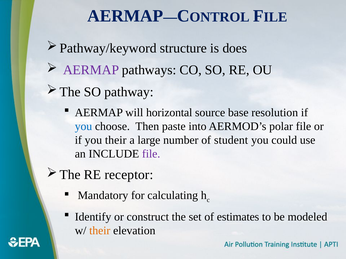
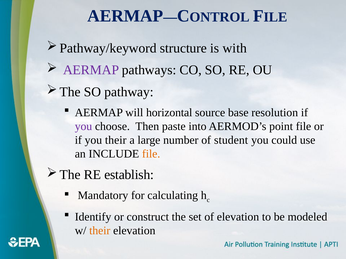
does: does -> with (235, 48)
you colour: blue -> purple (83, 127)
polar: polar -> point (281, 127)
file colour: purple -> orange (151, 154)
receptor: receptor -> establish (129, 175)
of estimates: estimates -> elevation (238, 217)
